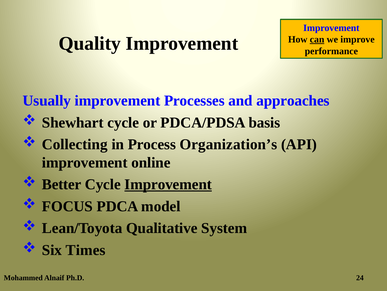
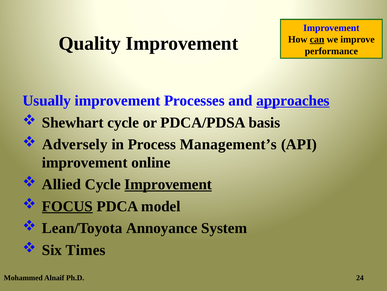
approaches underline: none -> present (293, 100)
Collecting: Collecting -> Adversely (75, 144)
Organization’s: Organization’s -> Management’s (228, 144)
Better: Better -> Allied (61, 184)
FOCUS underline: none -> present (67, 206)
Qualitative: Qualitative -> Annoyance (162, 228)
